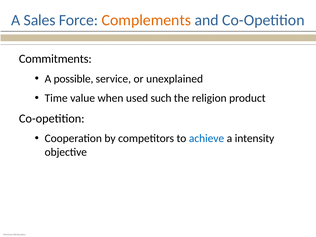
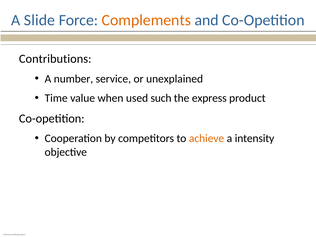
Sales: Sales -> Slide (39, 20)
Commitments: Commitments -> Contributions (55, 59)
possible: possible -> number (73, 79)
religion: religion -> express (209, 98)
achieve colour: blue -> orange (207, 138)
